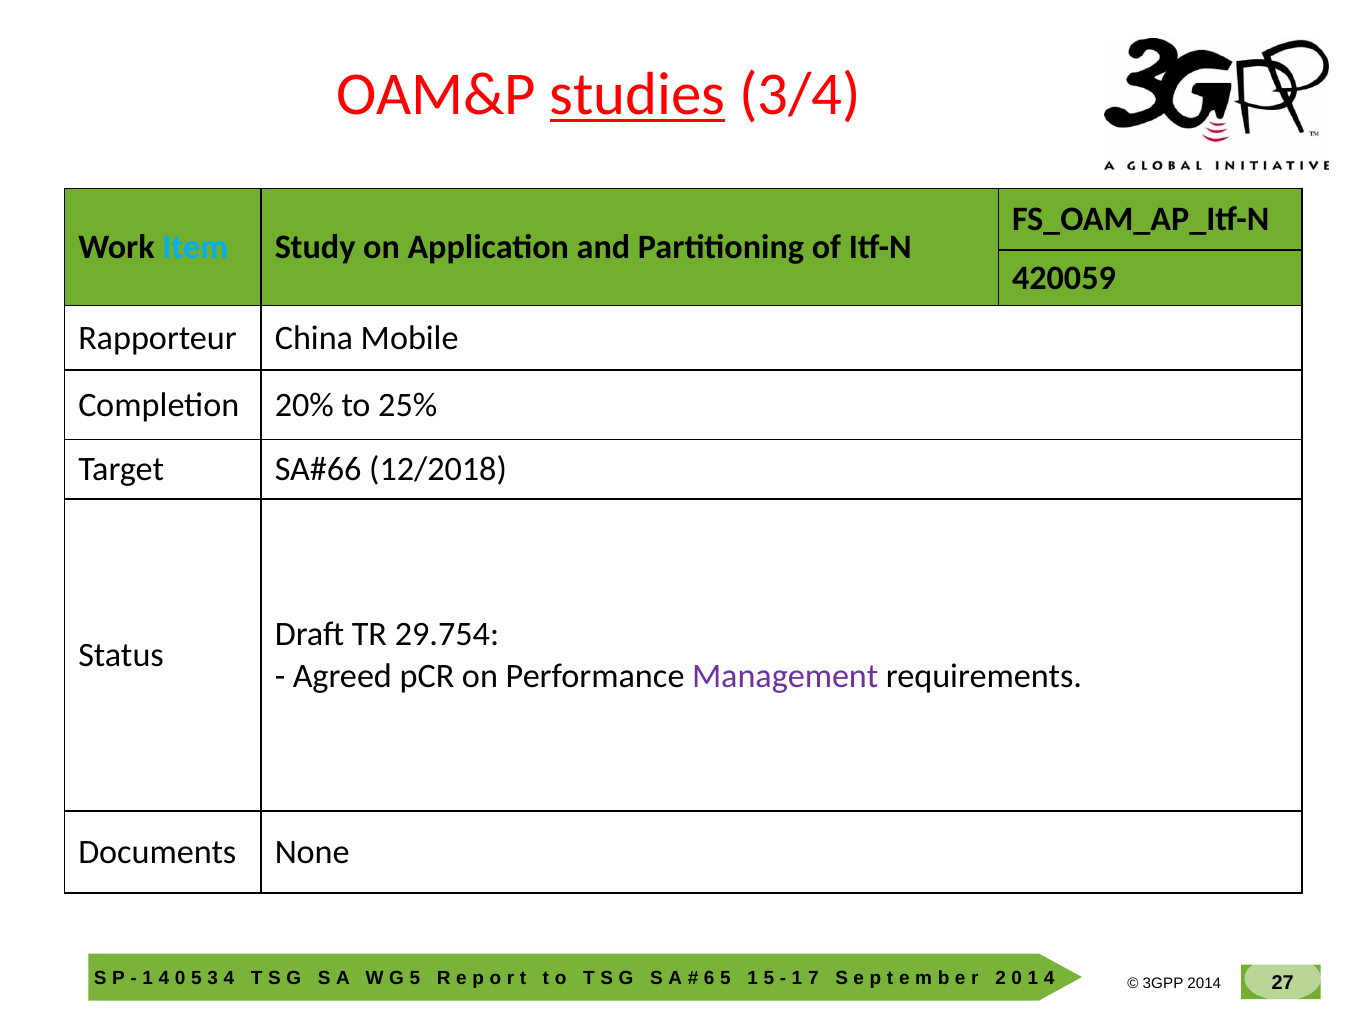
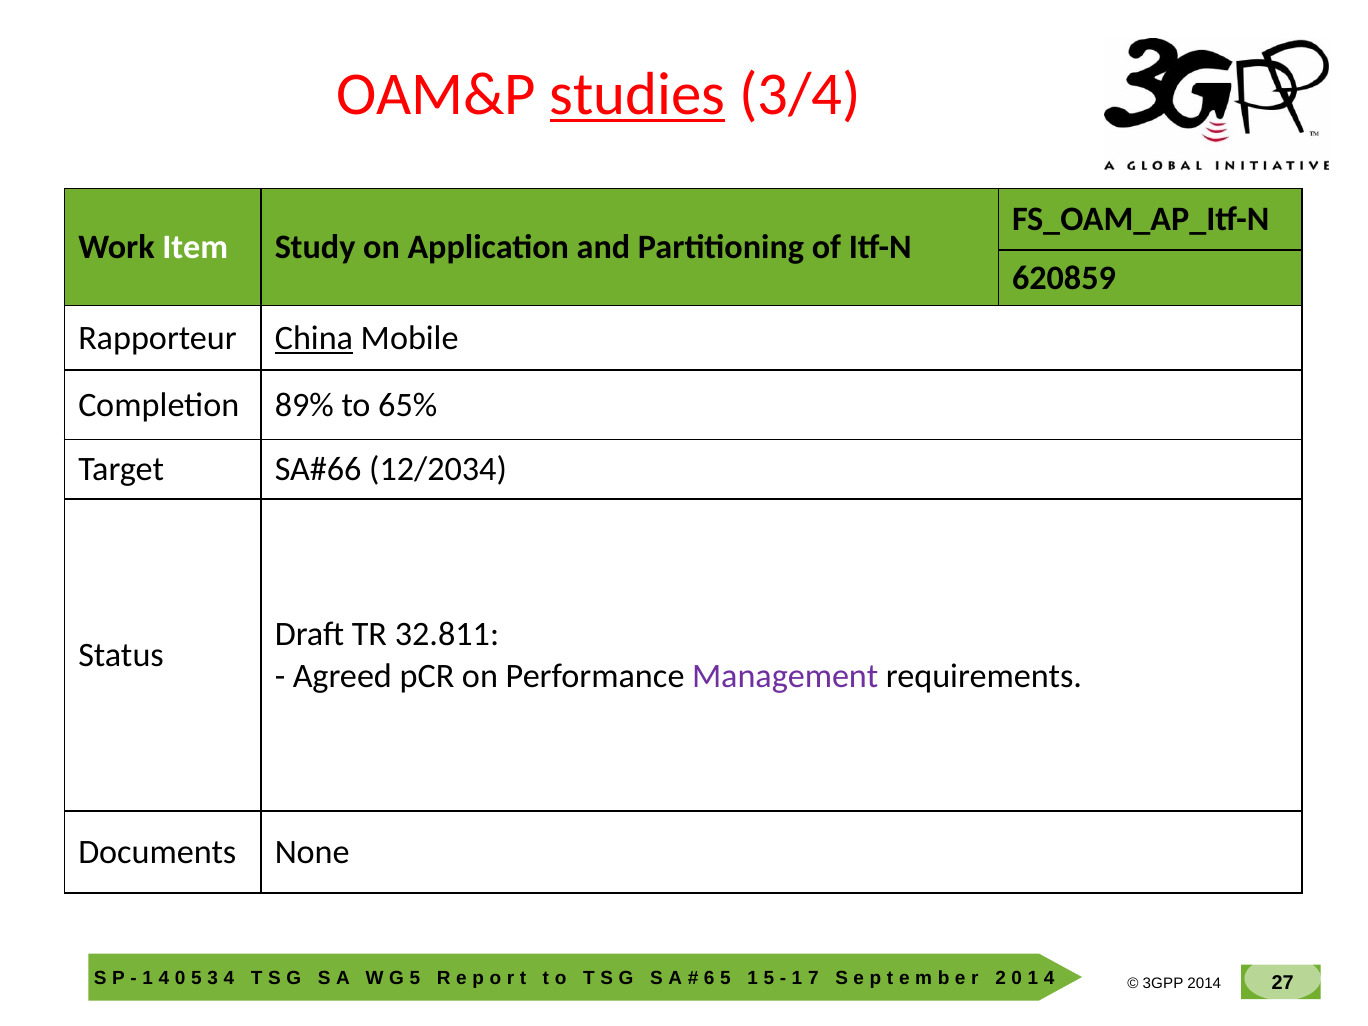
Item colour: light blue -> white (195, 247)
420059: 420059 -> 620859 (1064, 278)
China underline: none -> present (314, 338)
20%: 20% -> 89% (304, 405)
25%: 25% -> 65% (408, 405)
12/2018: 12/2018 -> 12/2034 (438, 470)
29.754: 29.754 -> 32.811 (447, 635)
